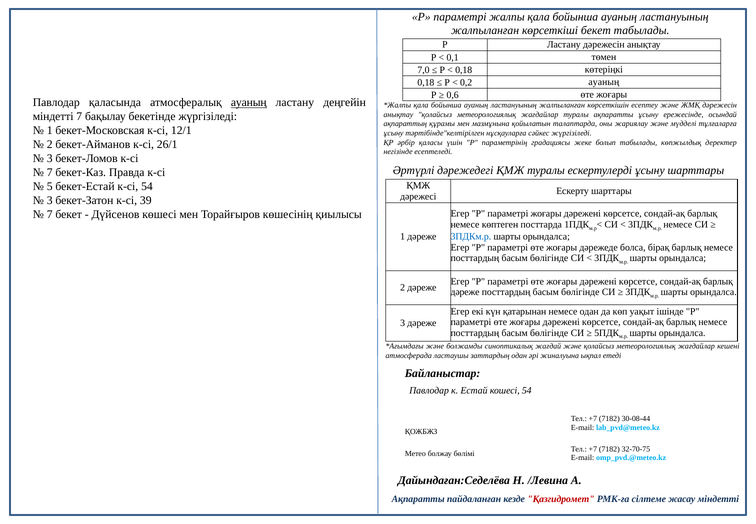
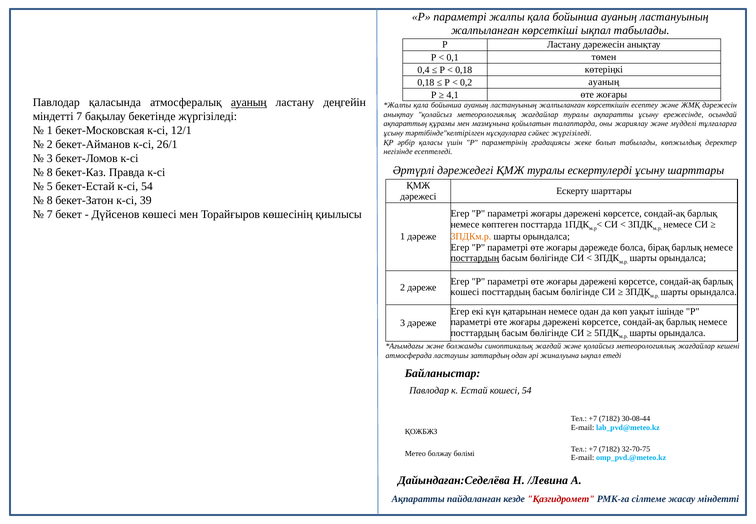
көрсеткіші бекет: бекет -> ықпал (596, 31)
7,0: 7,0 -> 0,4 (424, 70)
0,6: 0,6 -> 4,1 (453, 95)
7: 7 -> 8 (50, 172)
3: 3 -> 8 (50, 200)
3ПДКм.р colour: blue -> orange (471, 236)
посттардың underline: none -> present (475, 258)
дәреже: дәреже -> кошесi (465, 292)
